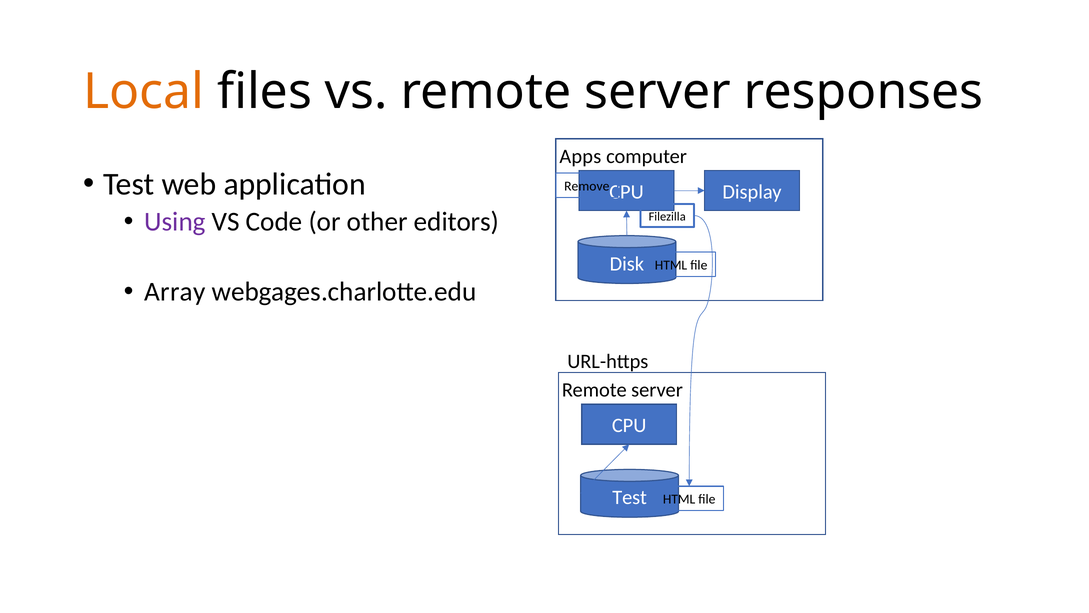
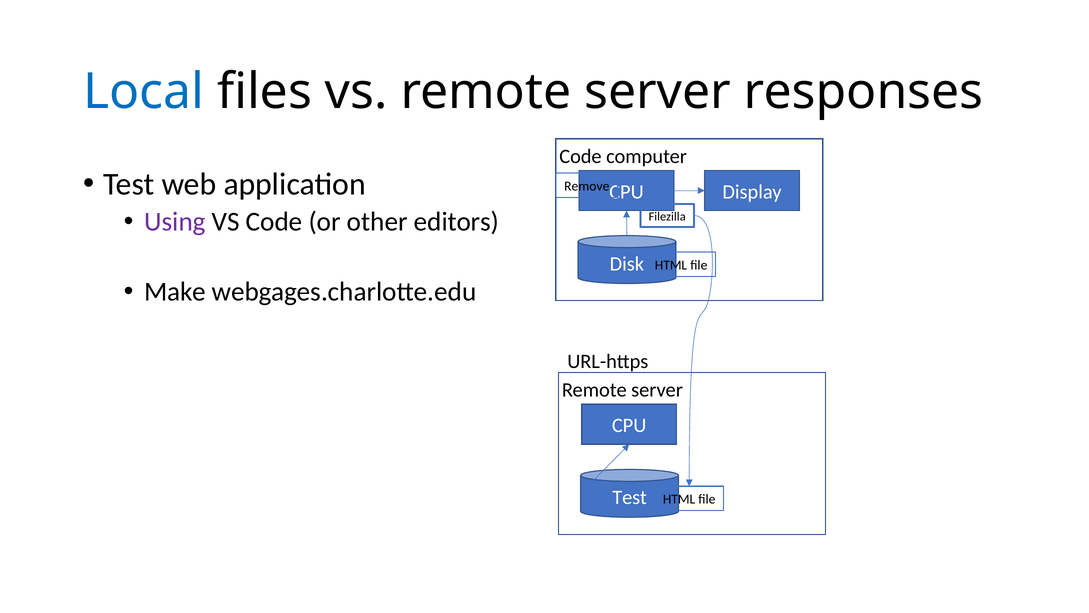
Local colour: orange -> blue (144, 91)
Apps: Apps -> Code (580, 156)
Array: Array -> Make (175, 292)
